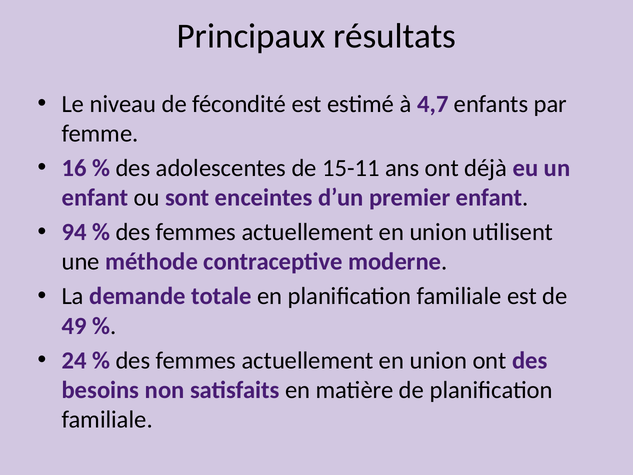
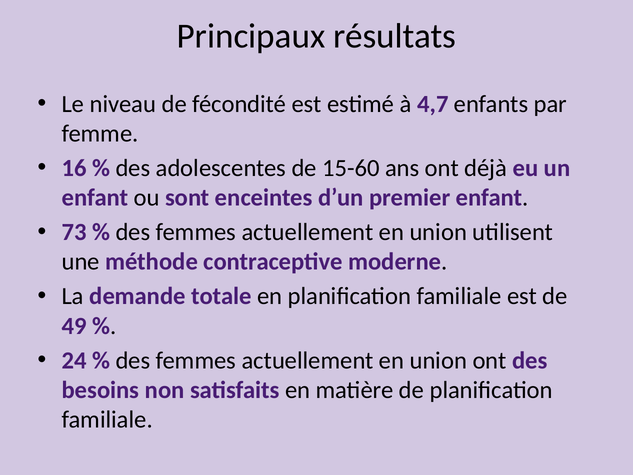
15-11: 15-11 -> 15-60 (351, 168)
94: 94 -> 73 (74, 232)
